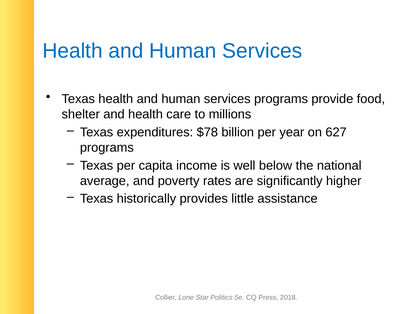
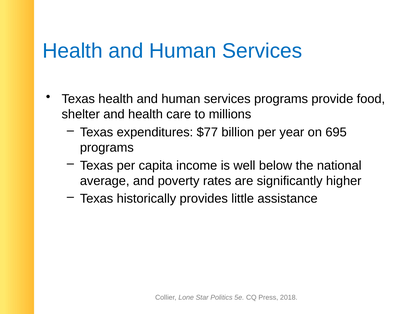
$78: $78 -> $77 (207, 132)
627: 627 -> 695 (336, 132)
